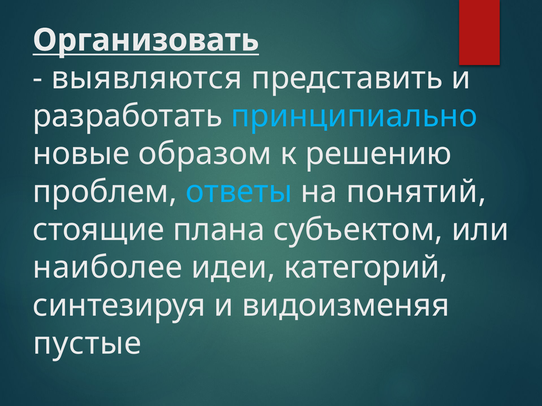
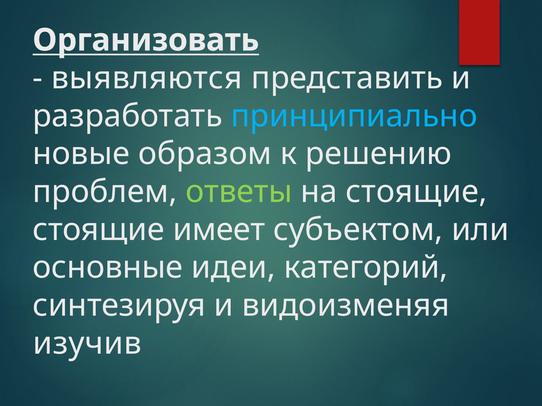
ответы colour: light blue -> light green (239, 192)
на понятий: понятий -> стоящие (416, 192)
плана: плана -> имеет (219, 230)
наиболее: наиболее -> основные (108, 268)
пустые: пустые -> изучив (87, 344)
